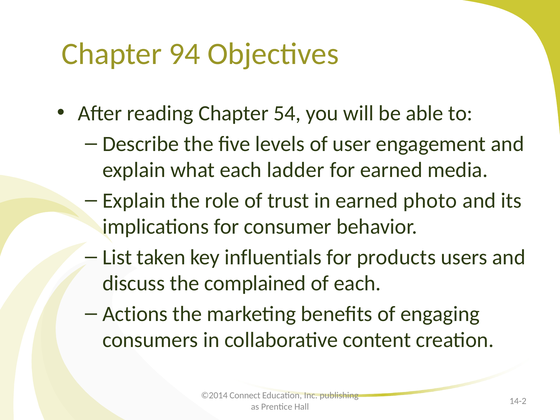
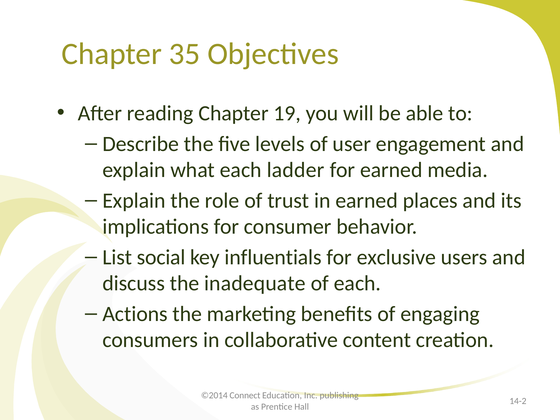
94: 94 -> 35 (185, 54)
54: 54 -> 19 (287, 113)
photo: photo -> places (430, 200)
taken: taken -> social (161, 257)
products: products -> exclusive (396, 257)
complained: complained -> inadequate (255, 283)
